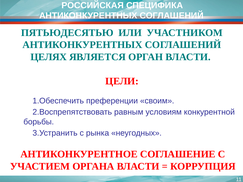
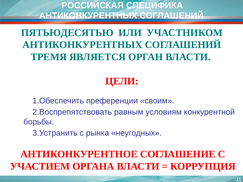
ЦЕЛЯХ: ЦЕЛЯХ -> ТРЕМЯ (49, 57)
